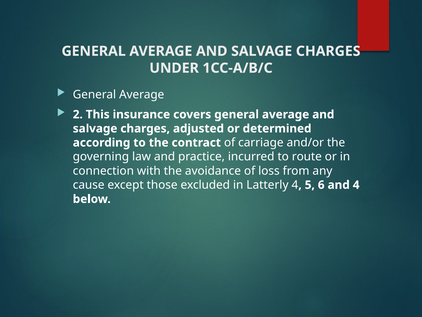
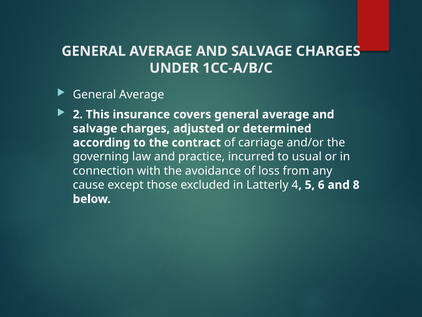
route: route -> usual (307, 157)
and 4: 4 -> 8 (356, 185)
